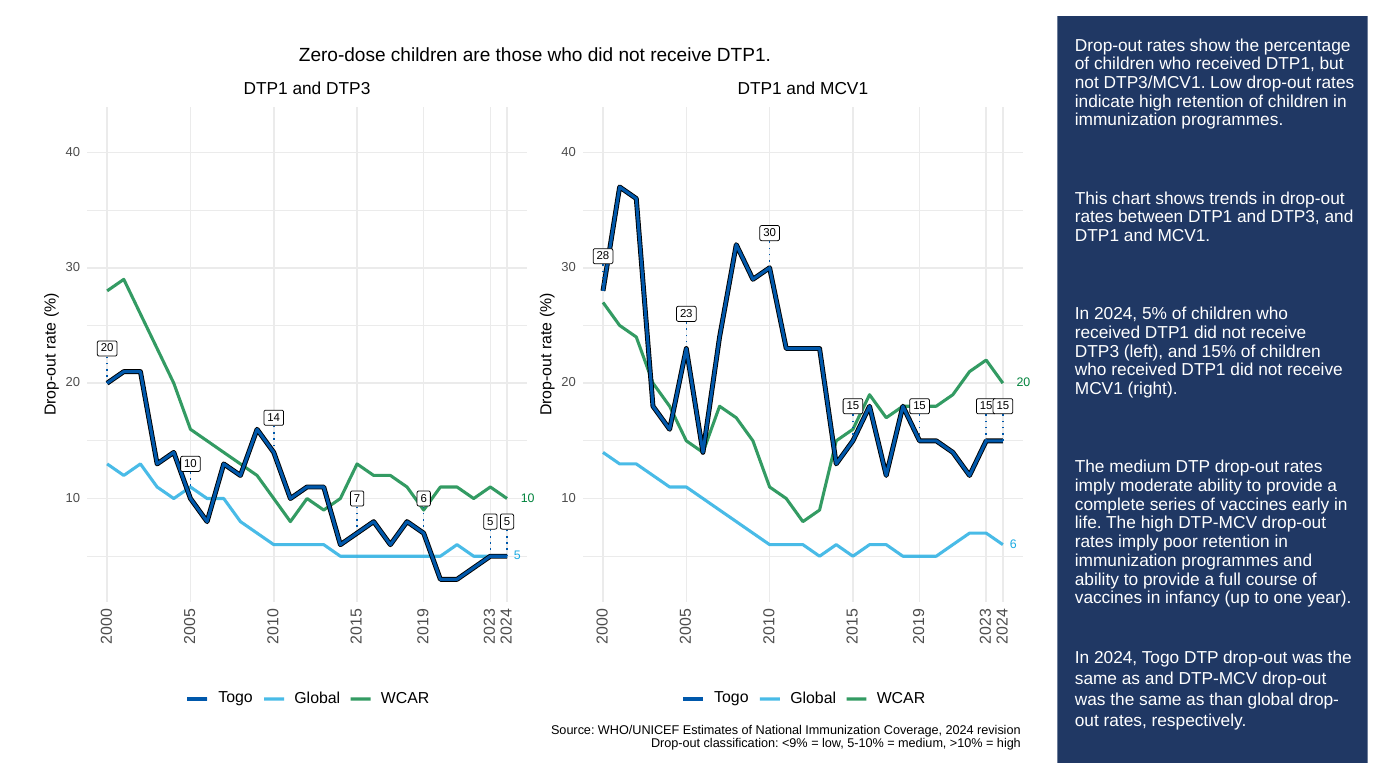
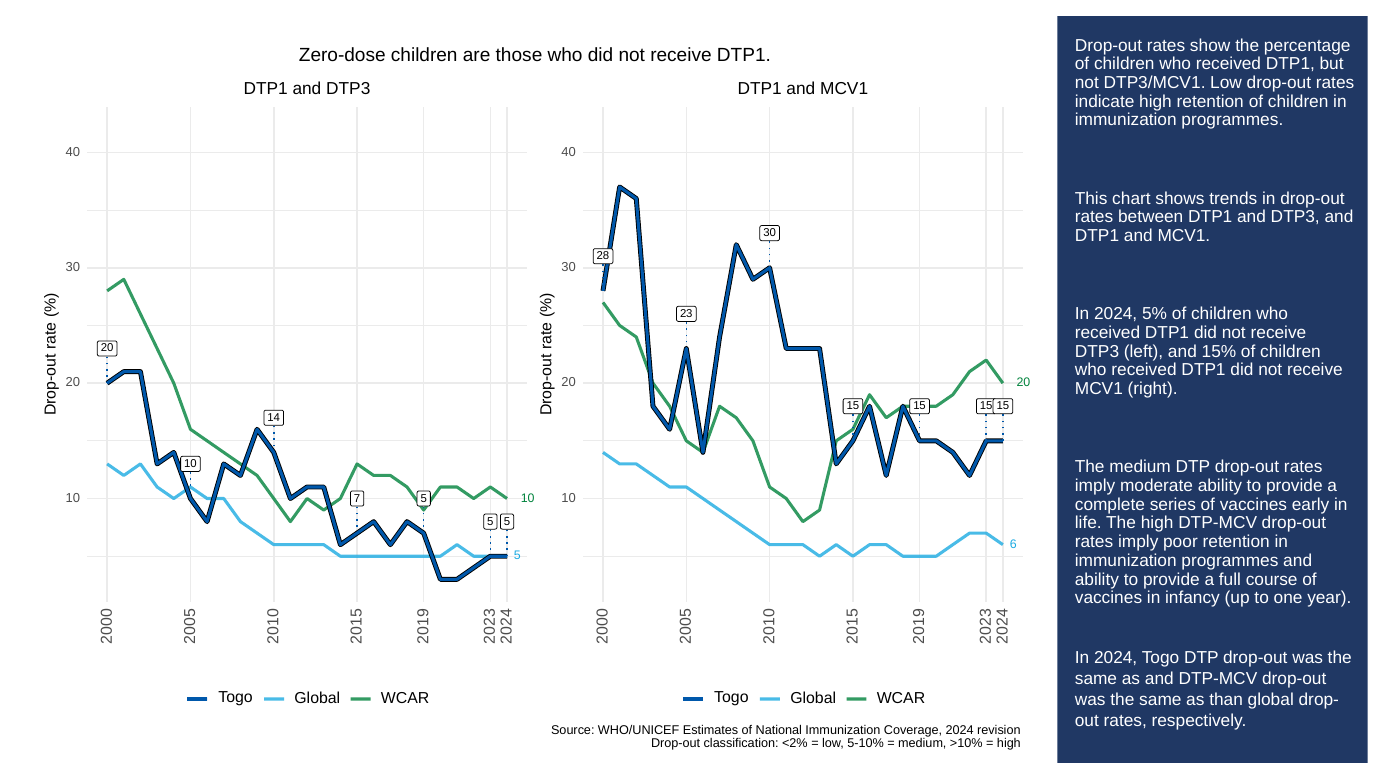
7 6: 6 -> 5 (424, 498)
<9%: <9% -> <2% (795, 744)
